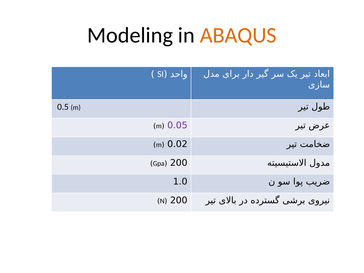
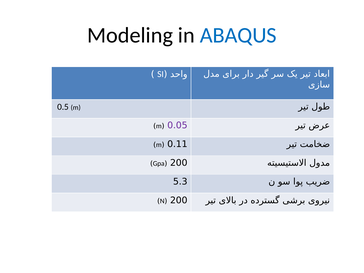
ABAQUS colour: orange -> blue (238, 35)
0.02: 0.02 -> 0.11 (177, 144)
1.0: 1.0 -> 5.3 (180, 182)
